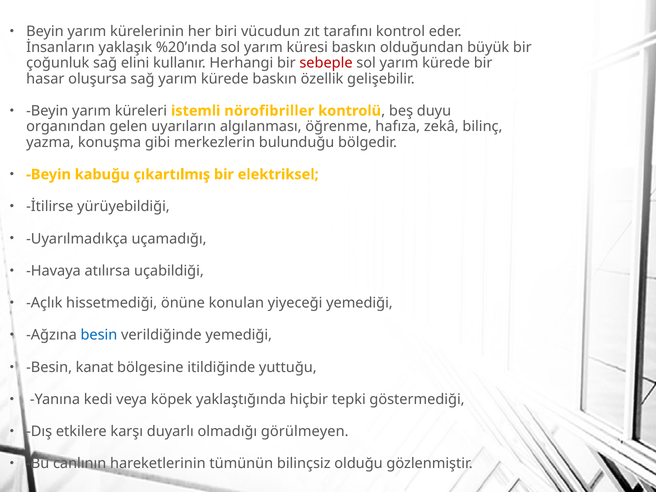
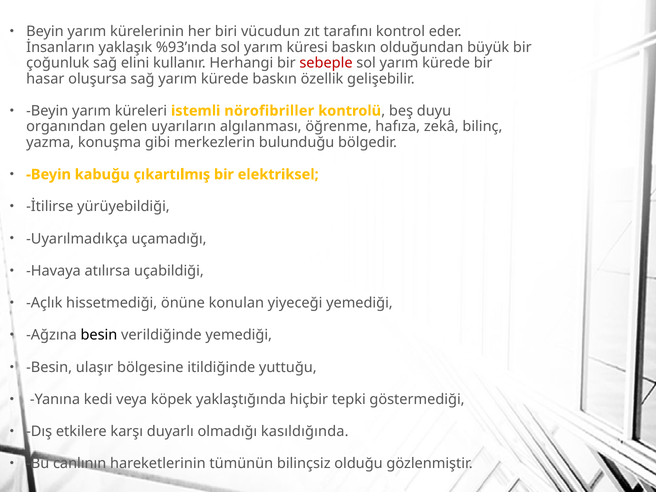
%20’ında: %20’ında -> %93’ında (186, 47)
besin colour: blue -> black (99, 335)
kanat: kanat -> ulaşır (95, 367)
görülmeyen: görülmeyen -> kasıldığında (305, 431)
